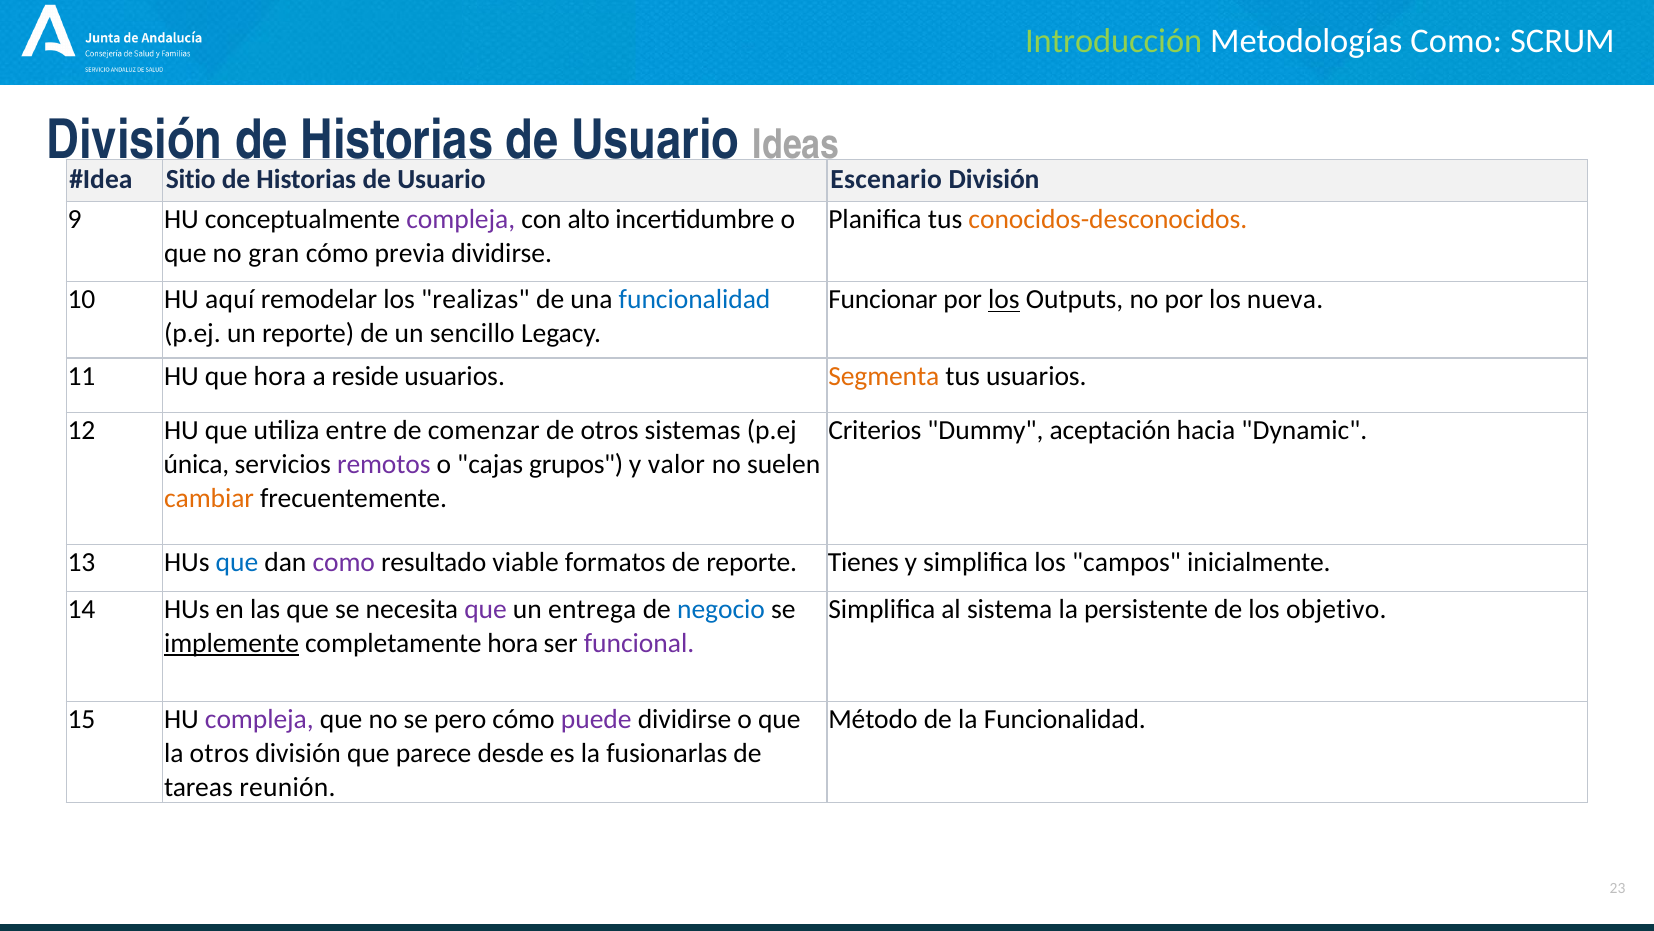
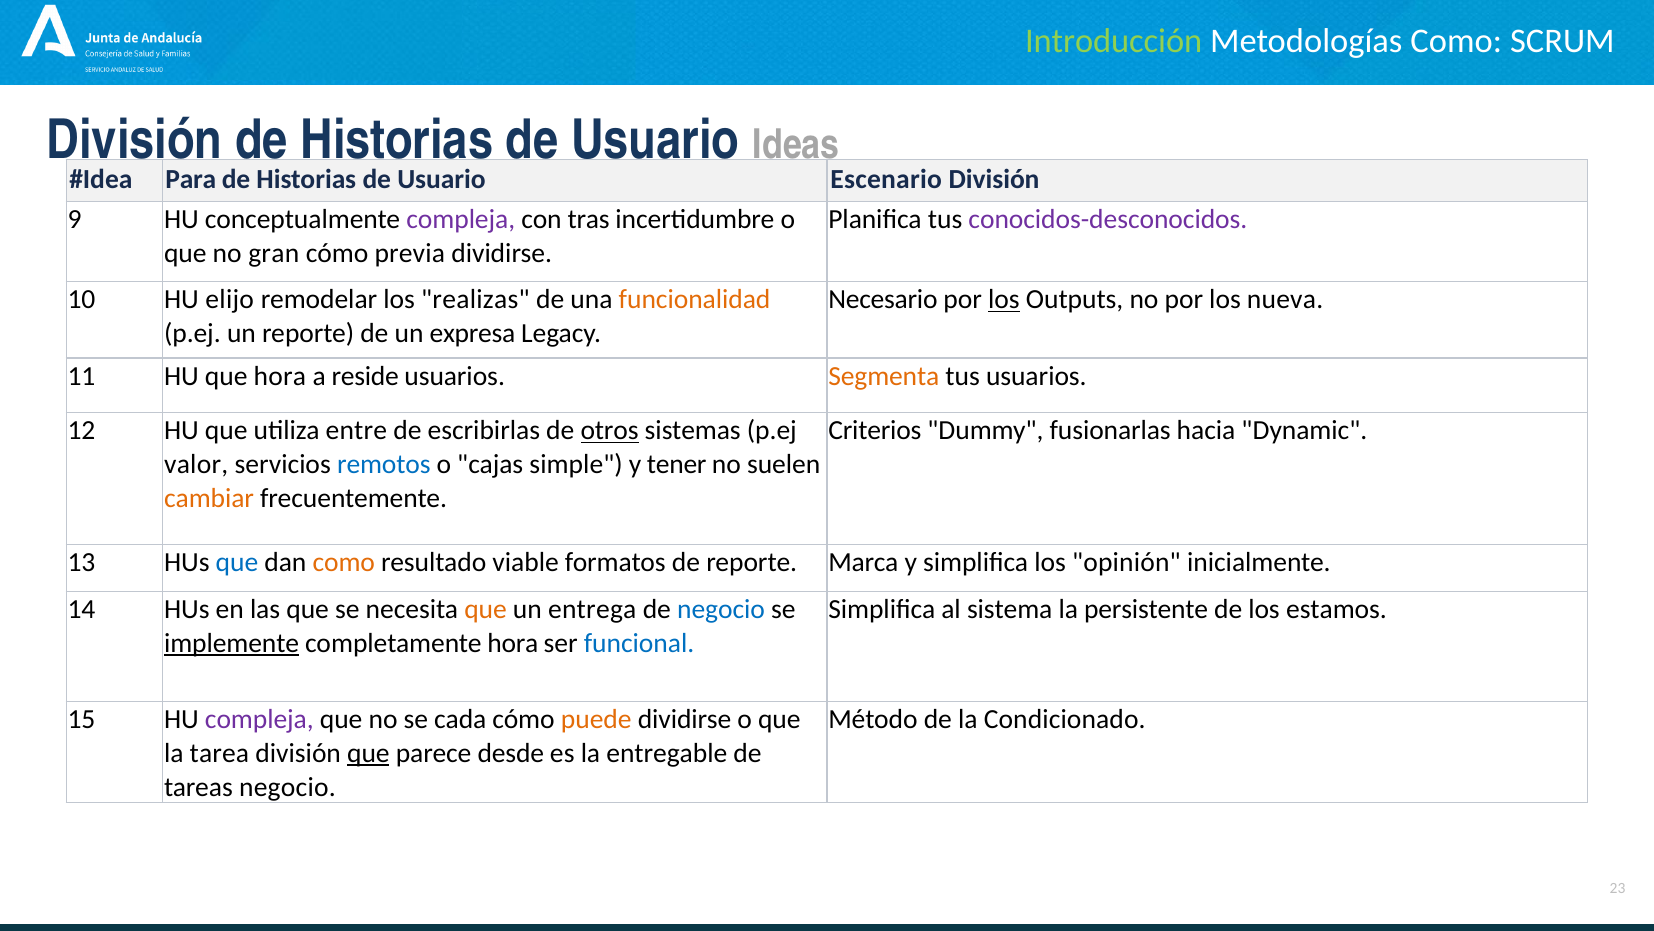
Sitio: Sitio -> Para (191, 179)
alto: alto -> tras (589, 219)
conocidos-desconocidos colour: orange -> purple (1108, 219)
aquí: aquí -> elijo (230, 300)
funcionalidad colour: blue -> orange (695, 300)
Funcionar: Funcionar -> Necesario (883, 300)
sencillo: sencillo -> expresa (473, 333)
comenzar: comenzar -> escribirlas (484, 430)
otros underline: none -> present (610, 430)
aceptación: aceptación -> fusionarlas (1110, 430)
única: única -> valor (196, 464)
remotos colour: purple -> blue (384, 464)
grupos: grupos -> simple (576, 464)
valor: valor -> tener (677, 464)
como colour: purple -> orange (344, 562)
Tienes: Tienes -> Marca (863, 562)
campos: campos -> opinión (1126, 562)
que colour: purple -> orange (486, 609)
objetivo: objetivo -> estamos (1336, 609)
funcional colour: purple -> blue (639, 643)
pero: pero -> cada (460, 719)
puede colour: purple -> orange (596, 719)
la Funcionalidad: Funcionalidad -> Condicionado (1065, 719)
la otros: otros -> tarea (219, 753)
que underline: none -> present (368, 753)
fusionarlas: fusionarlas -> entregable (667, 753)
tareas reunión: reunión -> negocio (287, 786)
